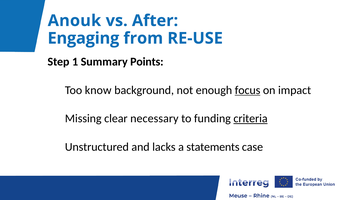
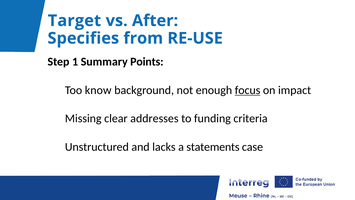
Anouk: Anouk -> Target (74, 21)
Engaging: Engaging -> Specifies (83, 38)
necessary: necessary -> addresses (154, 118)
criteria underline: present -> none (251, 118)
